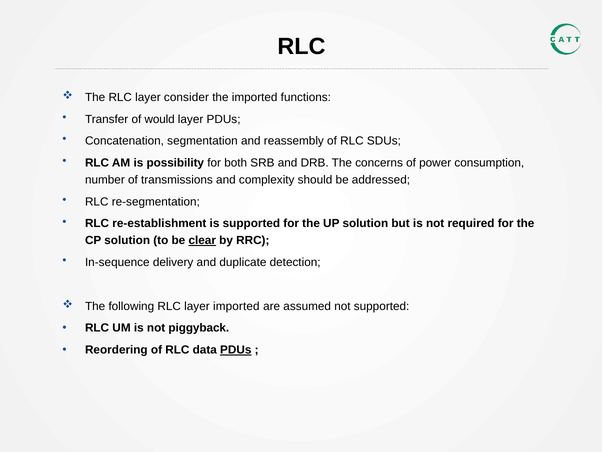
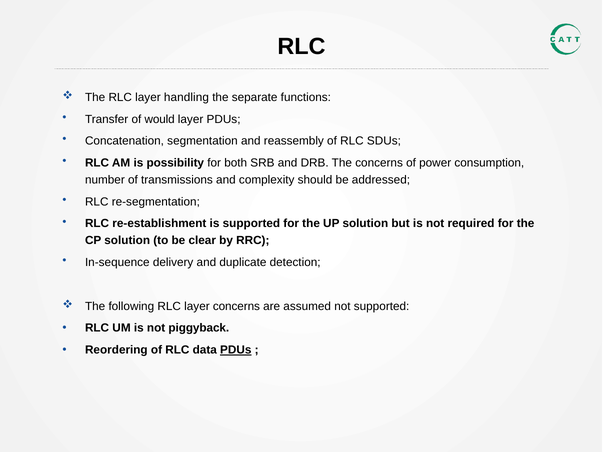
consider: consider -> handling (186, 97)
the imported: imported -> separate (255, 97)
clear underline: present -> none (202, 241)
layer imported: imported -> concerns (236, 306)
